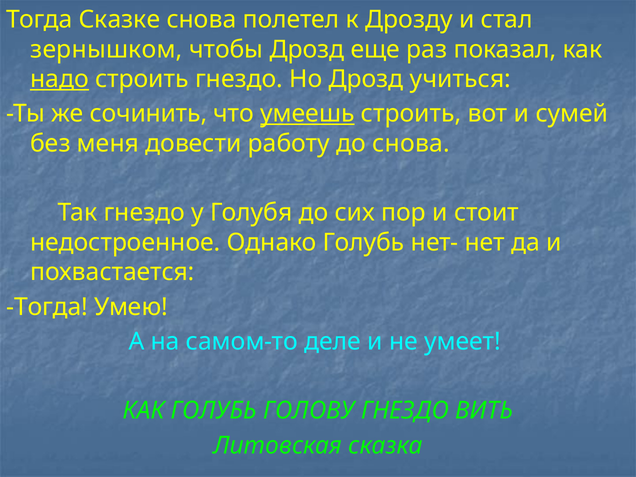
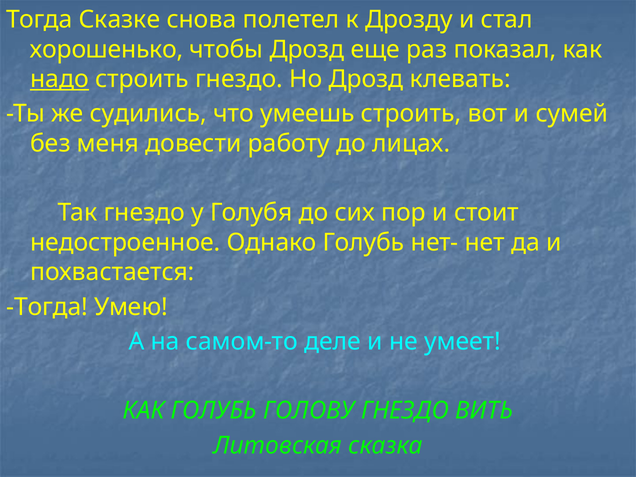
зернышком: зернышком -> хорошенько (107, 49)
учиться: учиться -> клевать (460, 79)
сочинить: сочинить -> судились (148, 114)
умеешь underline: present -> none (307, 114)
до снова: снова -> лицах (411, 143)
